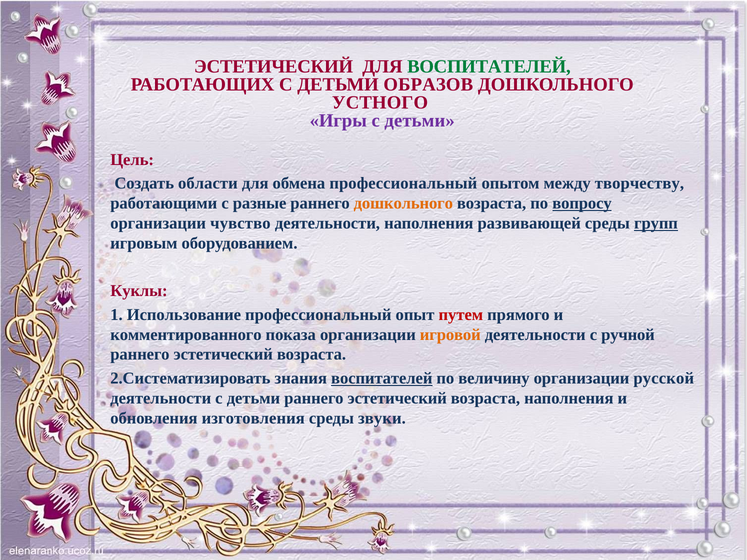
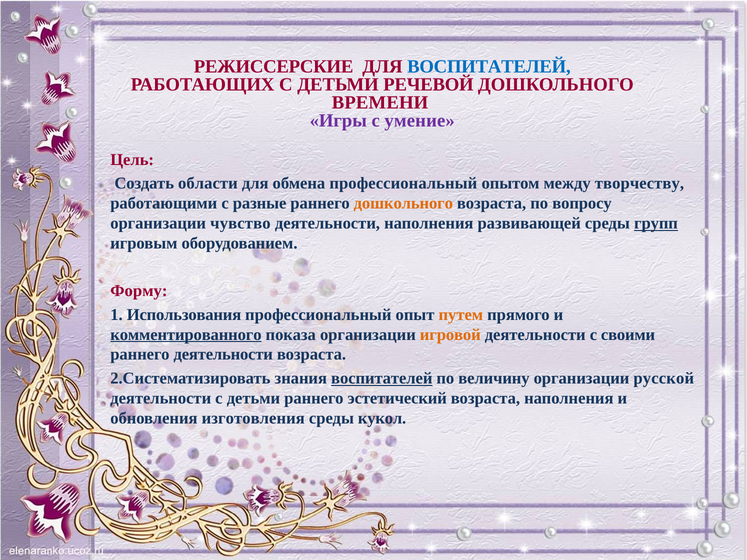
ЭСТЕТИЧЕСКИЙ: ЭСТЕТИЧЕСКИЙ -> РЕЖИССЕРСКИЕ (274, 67)
ВОСПИТАТЕЛЕЙ colour: green -> blue (489, 67)
ОБРАЗОВ: ОБРАЗОВ -> РЕЧЕВОЙ (428, 85)
УСТНОГО: УСТНОГО -> ВРЕМЕНИ (380, 103)
Игры с детьми: детьми -> умение (420, 120)
вопросу underline: present -> none (582, 203)
Куклы: Куклы -> Форму (139, 291)
Использование: Использование -> Использования (184, 315)
путем colour: red -> orange (461, 315)
комментированного underline: none -> present (186, 335)
ручной: ручной -> своими (628, 335)
эстетический: эстетический -> деятельности (223, 355)
звуки: звуки -> кукол (382, 418)
